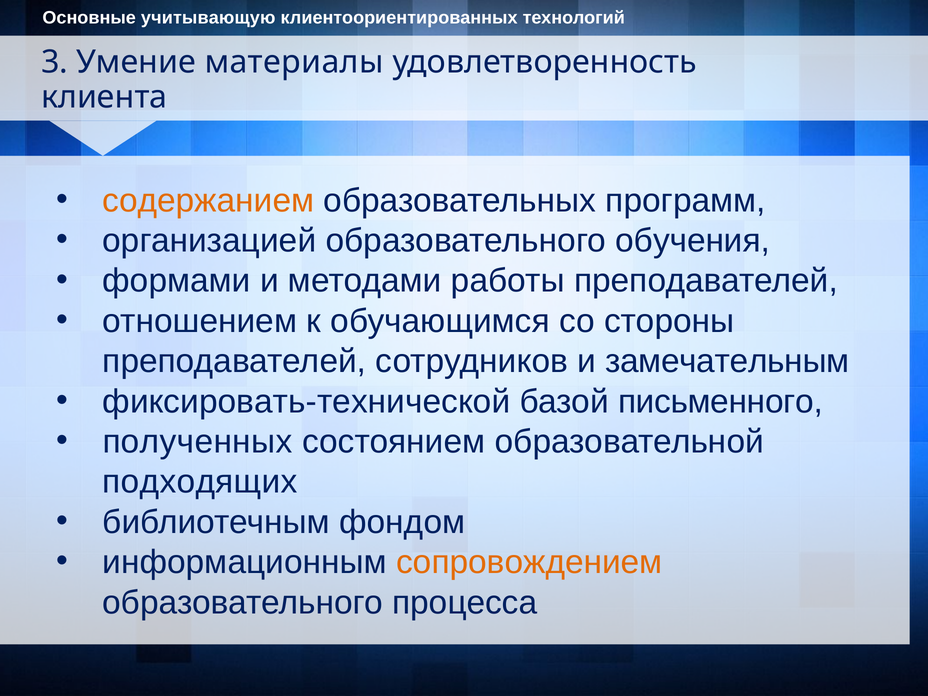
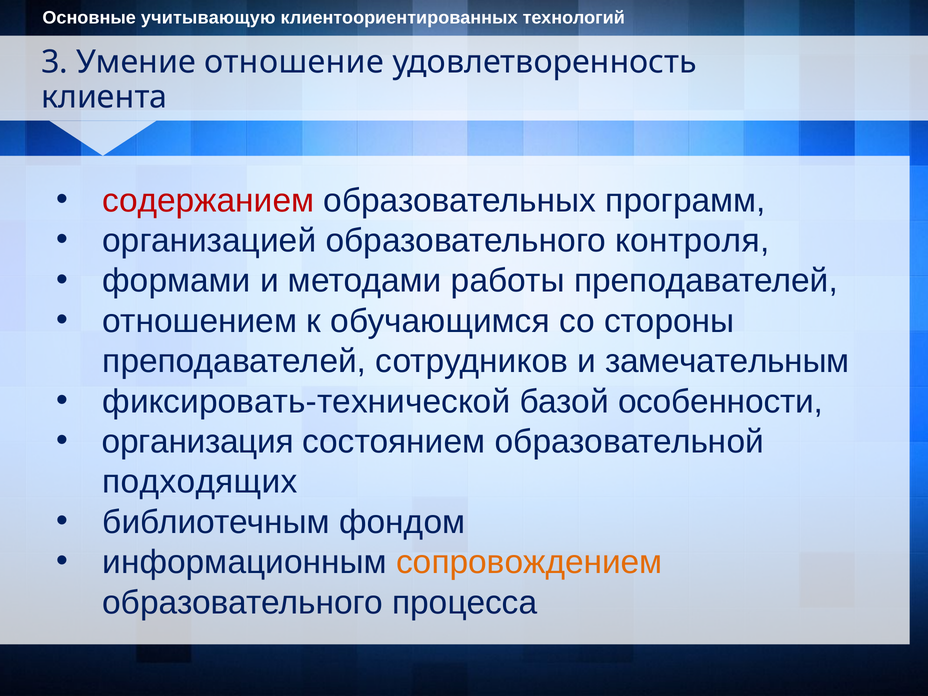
материалы: материалы -> отношение (294, 62)
содержанием colour: orange -> red (208, 201)
обучения: обучения -> контроля (692, 241)
письменного: письменного -> особенности (720, 402)
полученных: полученных -> организация (198, 442)
